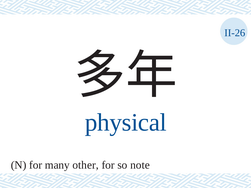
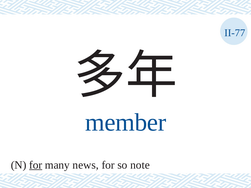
II-26: II-26 -> II-77 (235, 33)
physical: physical -> member (126, 122)
for underline: none -> present (36, 165)
other: other -> news (86, 165)
